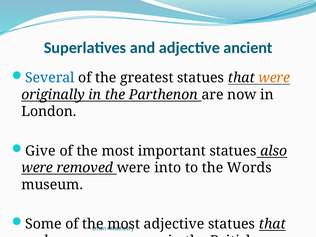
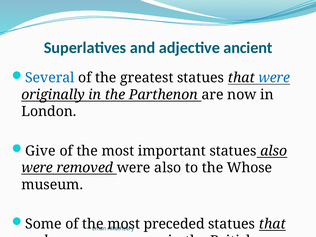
were colour: orange -> blue (274, 78)
were into: into -> also (168, 168)
Words: Words -> Whose (250, 168)
adjective: adjective -> preceded (174, 224)
